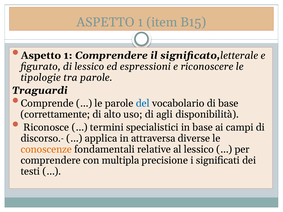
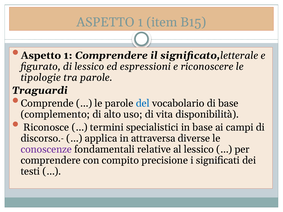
correttamente: correttamente -> complemento (55, 114)
agli: agli -> vita (165, 114)
conoscenze colour: orange -> purple (46, 149)
multipla: multipla -> compito (120, 160)
